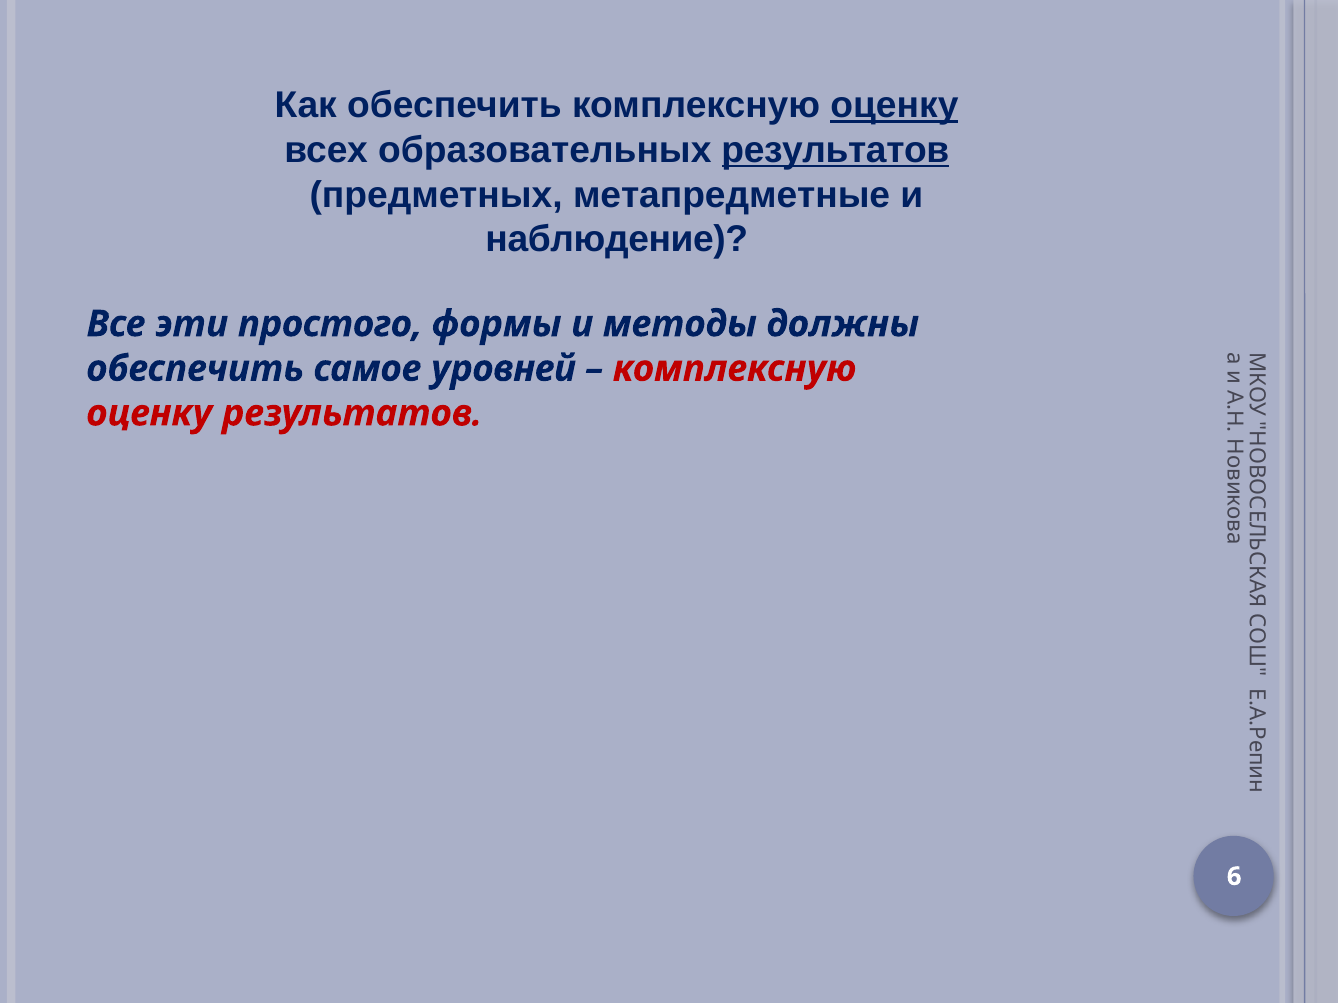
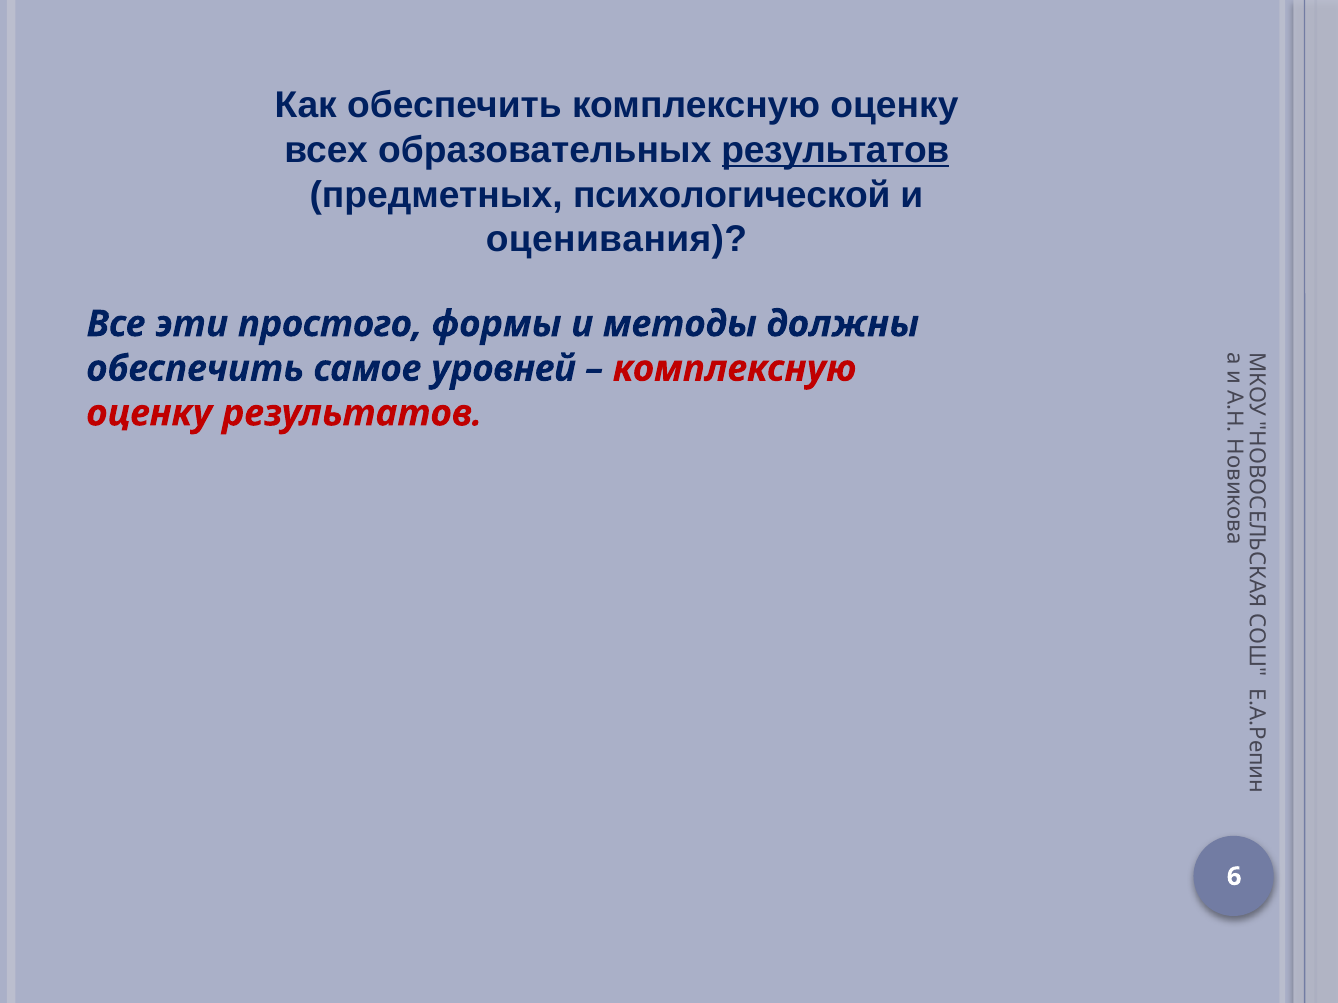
оценку underline: present -> none (894, 106)
метапредметные: метапредметные -> психологической (732, 195)
наблюдение: наблюдение -> оценивания (616, 239)
